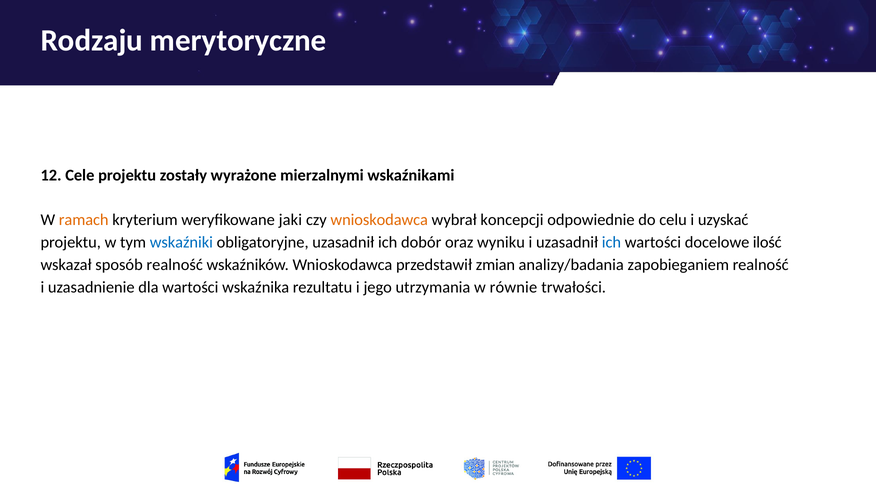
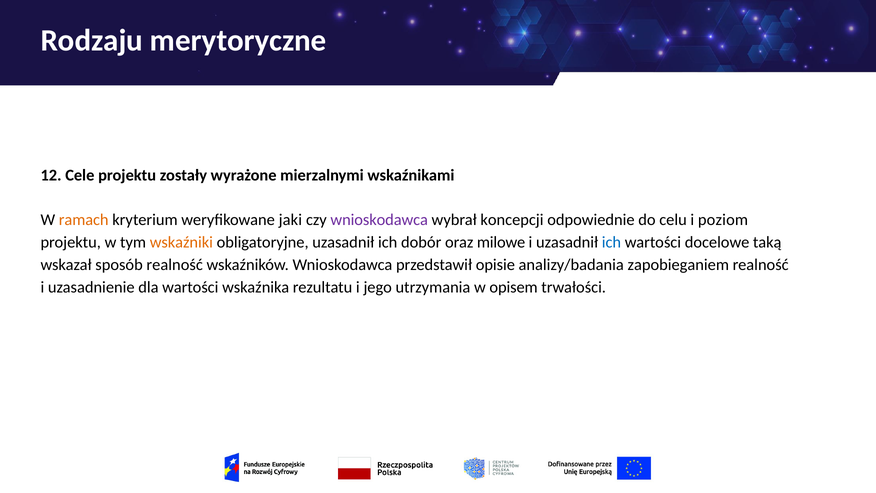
wnioskodawca colour: orange -> purple (379, 220)
uzyskać: uzyskać -> poziom (723, 220)
wskaźniki colour: blue -> orange (181, 242)
wyniku: wyniku -> milowe (501, 242)
ilość: ilość -> taką (767, 242)
zmian: zmian -> opisie (495, 265)
równie: równie -> opisem (514, 287)
